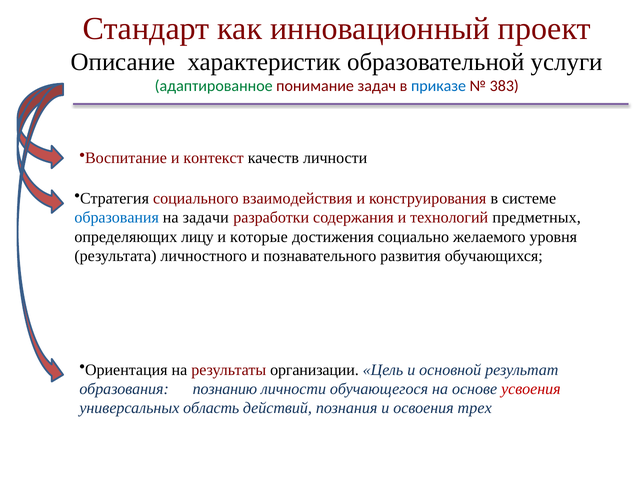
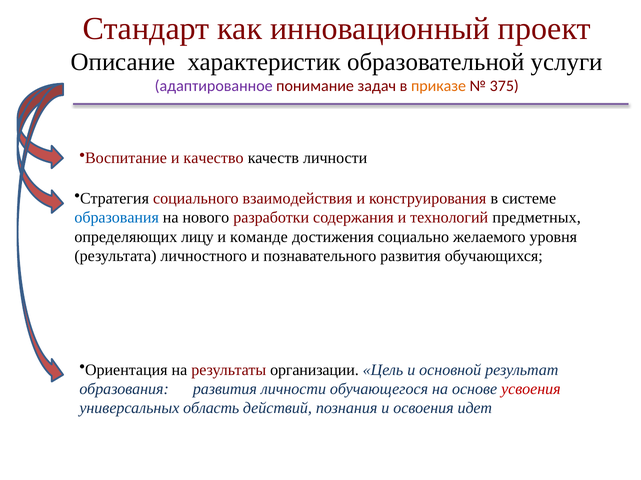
адаптированное colour: green -> purple (214, 86)
приказе colour: blue -> orange (438, 86)
383: 383 -> 375 (504, 86)
контекст: контекст -> качество (214, 158)
задачи: задачи -> нового (206, 218)
которые: которые -> команде (259, 237)
образования познанию: познанию -> развития (225, 390)
трех: трех -> идет (475, 409)
